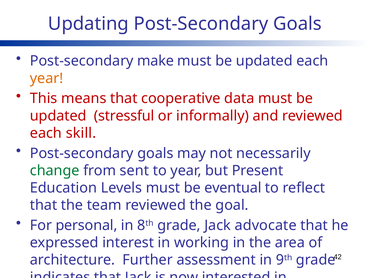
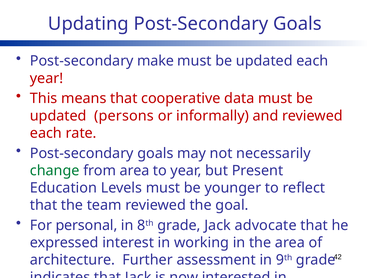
year colour: orange -> red (47, 78)
stressful: stressful -> persons (124, 116)
skill: skill -> rate (81, 133)
from sent: sent -> area (134, 170)
eventual: eventual -> younger (233, 188)
